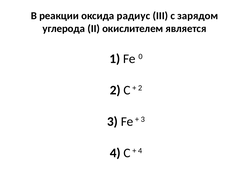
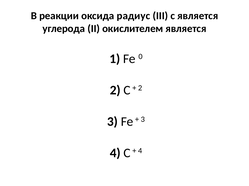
с зарядом: зарядом -> является (198, 16)
